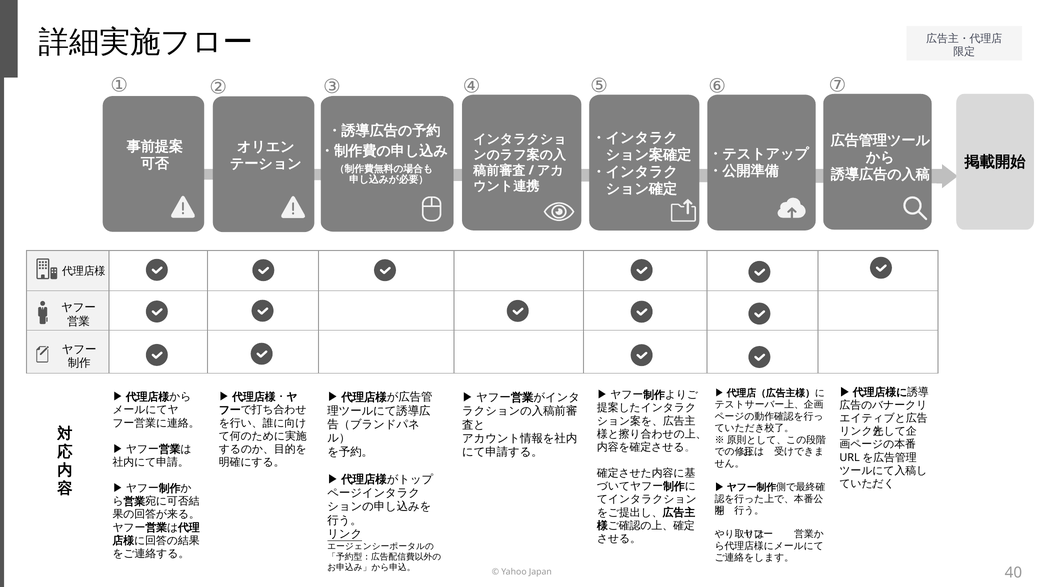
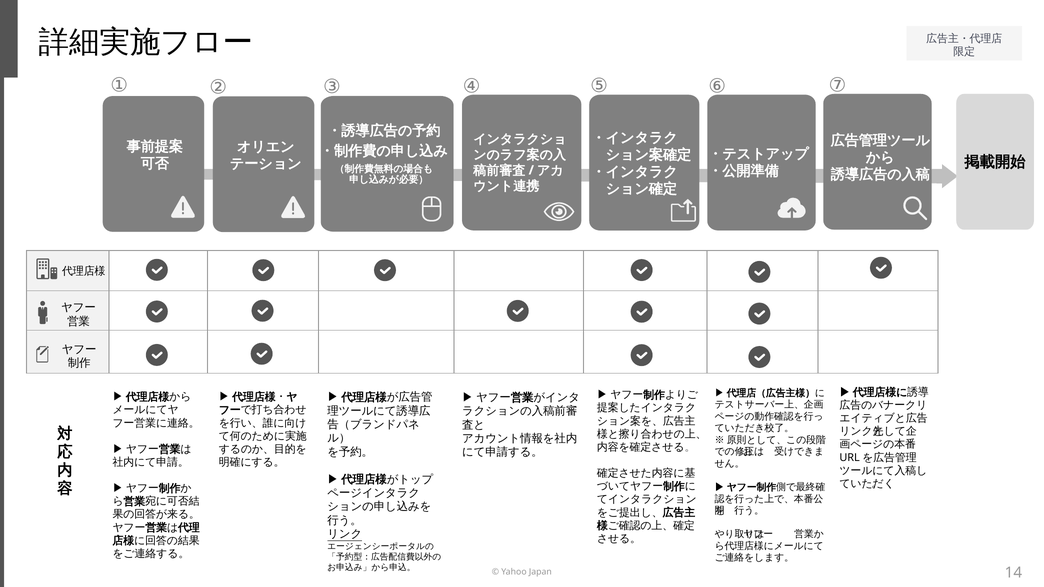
40: 40 -> 14 (1013, 573)
